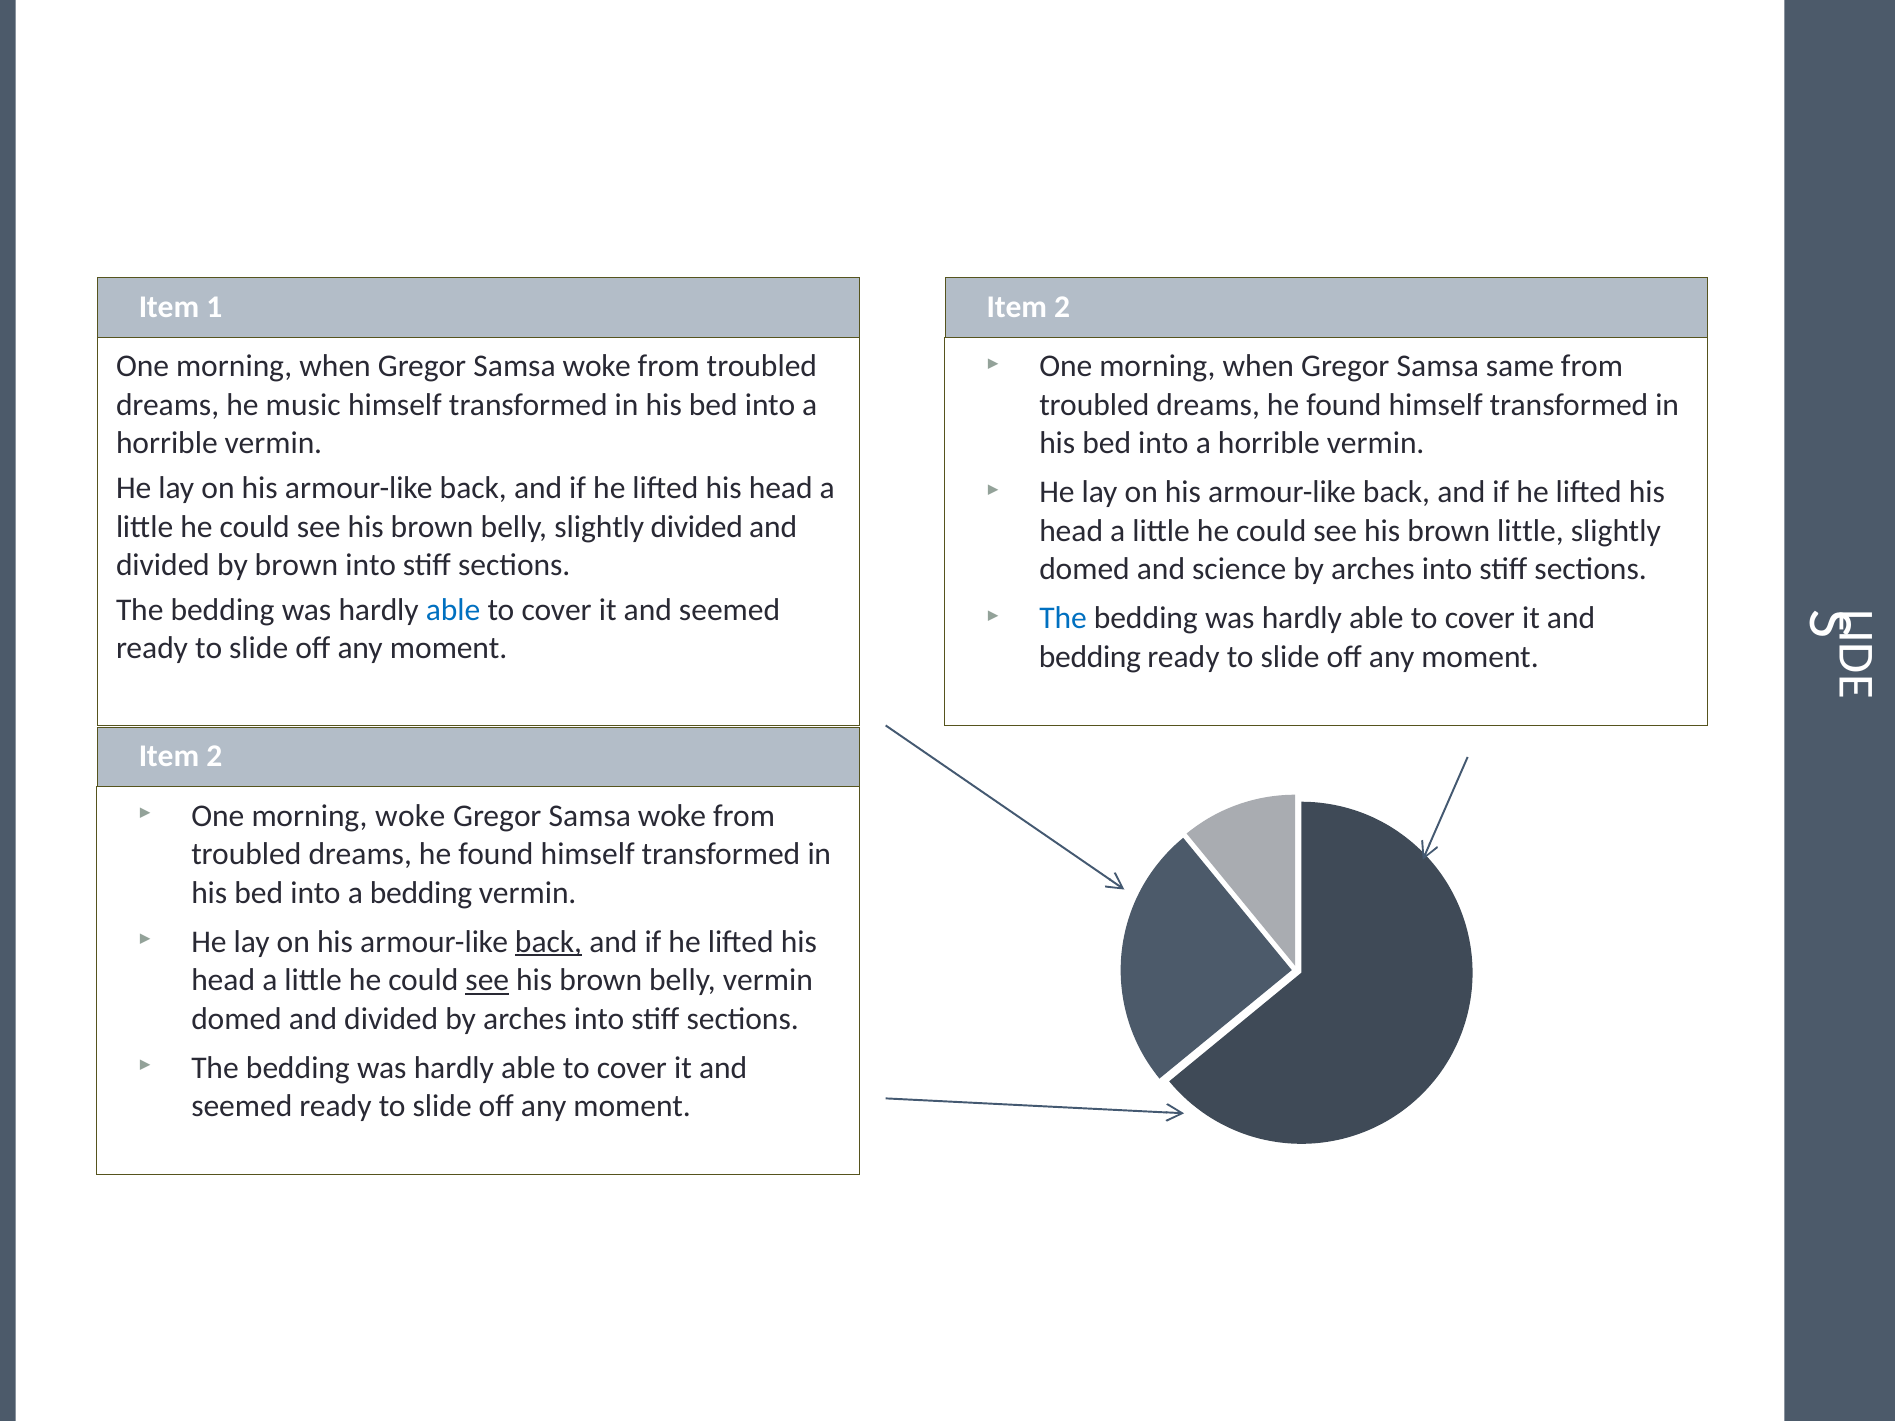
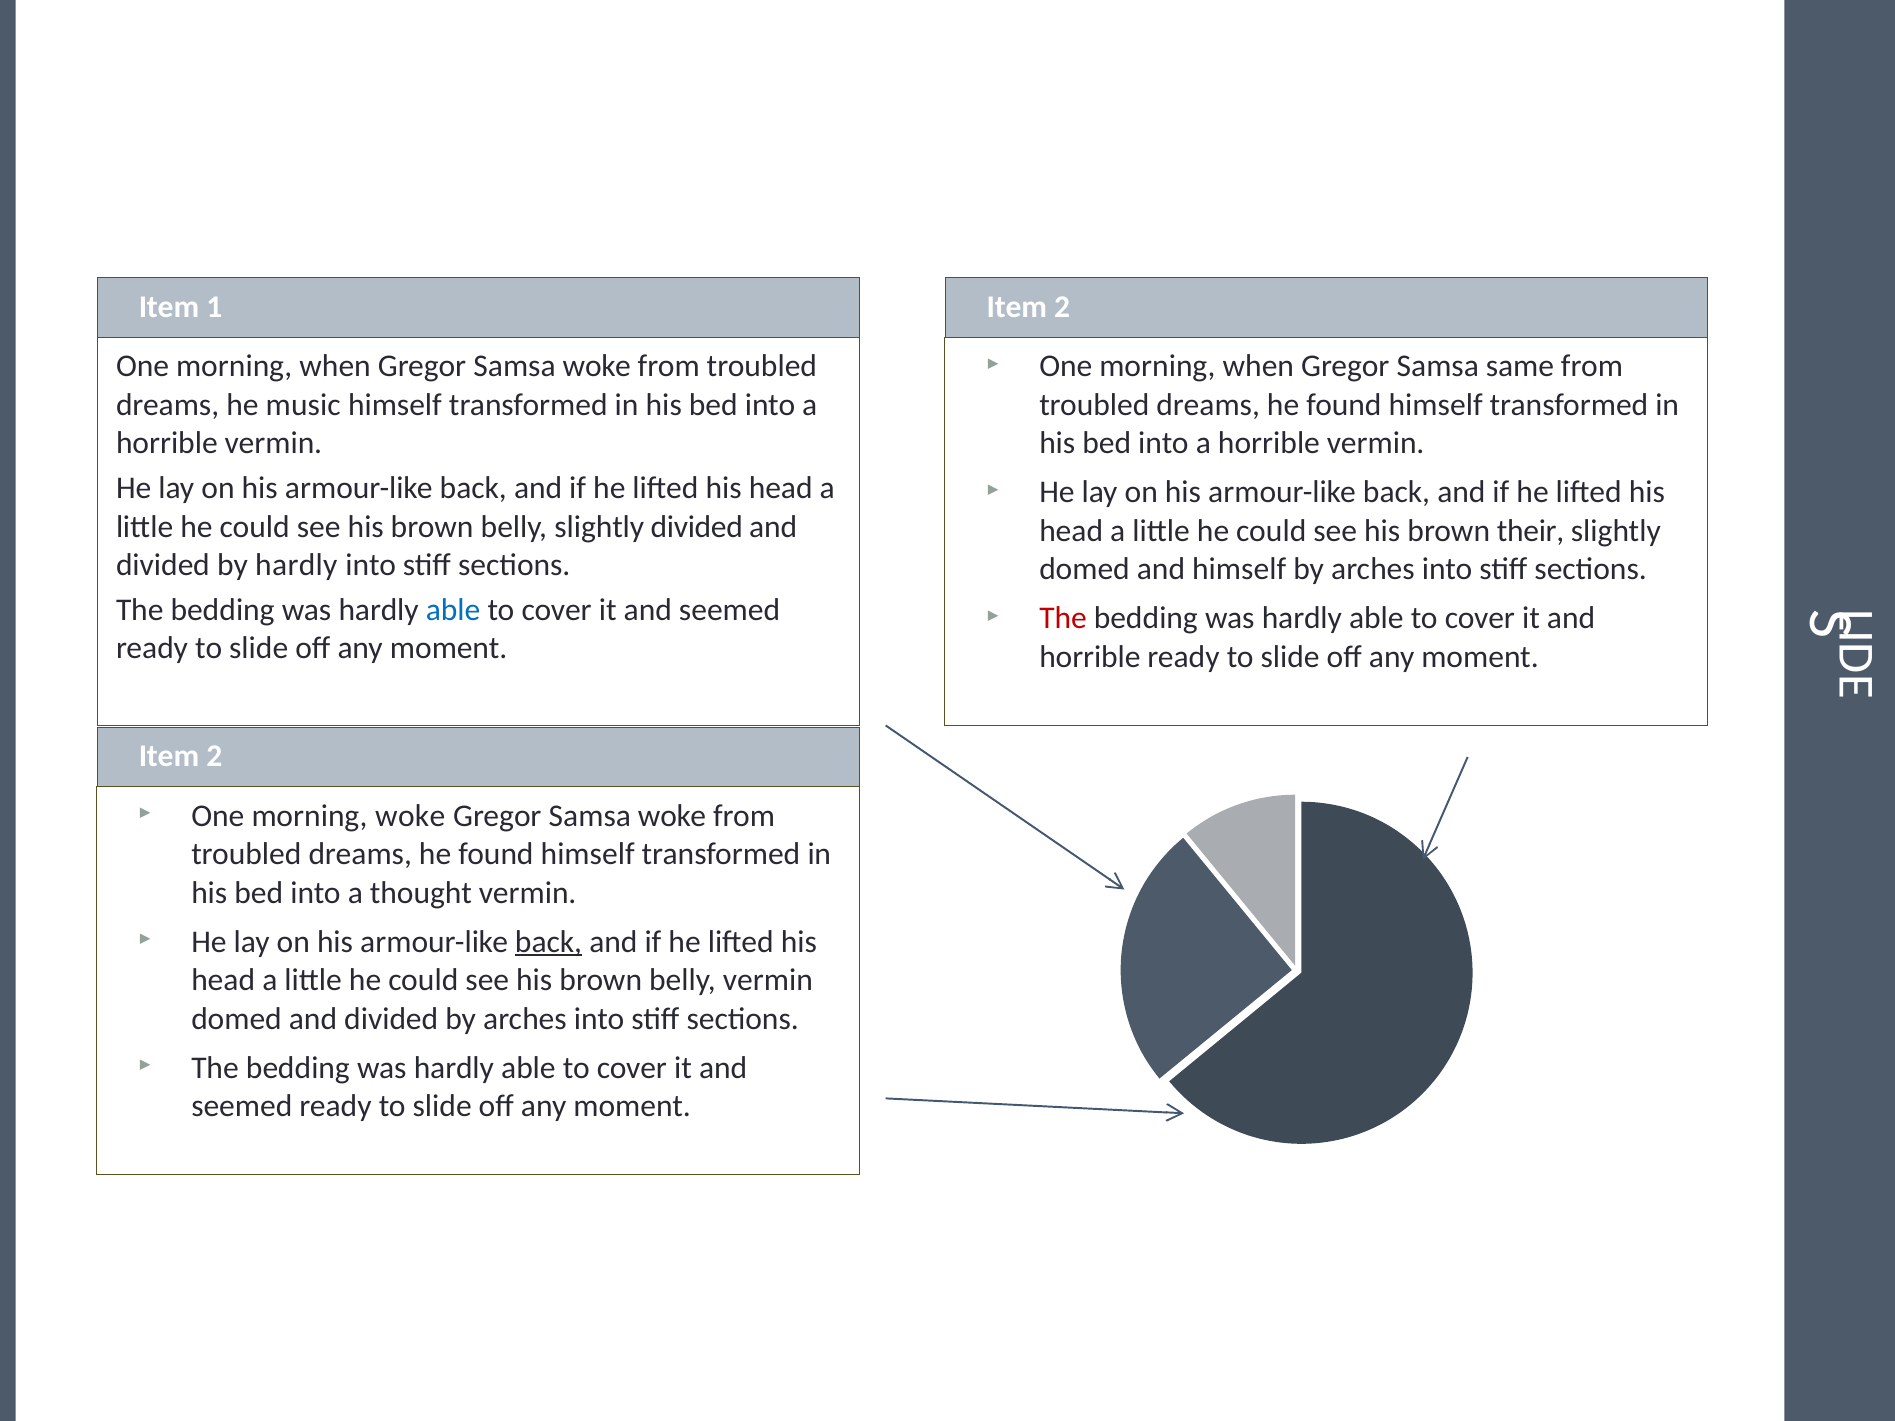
brown little: little -> their (1531, 531)
by brown: brown -> hardly (296, 565)
and science: science -> himself (1239, 569)
The colour: blue -> red (1063, 618)
bedding: bedding -> horrible (1090, 657)
a bedding: bedding -> thought (421, 893)
see underline: present -> none (487, 980)
